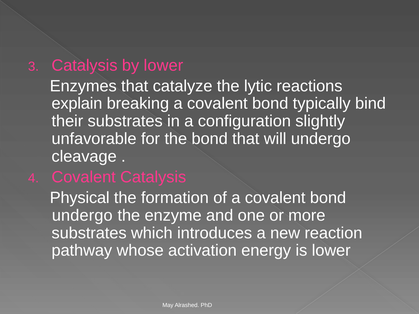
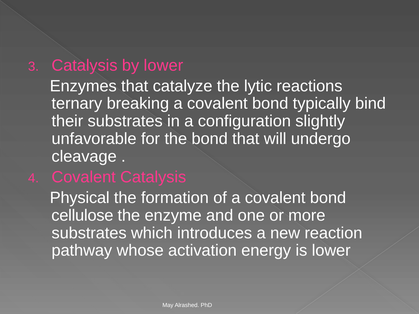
explain: explain -> ternary (77, 104)
undergo: undergo -> cellulose (82, 216)
